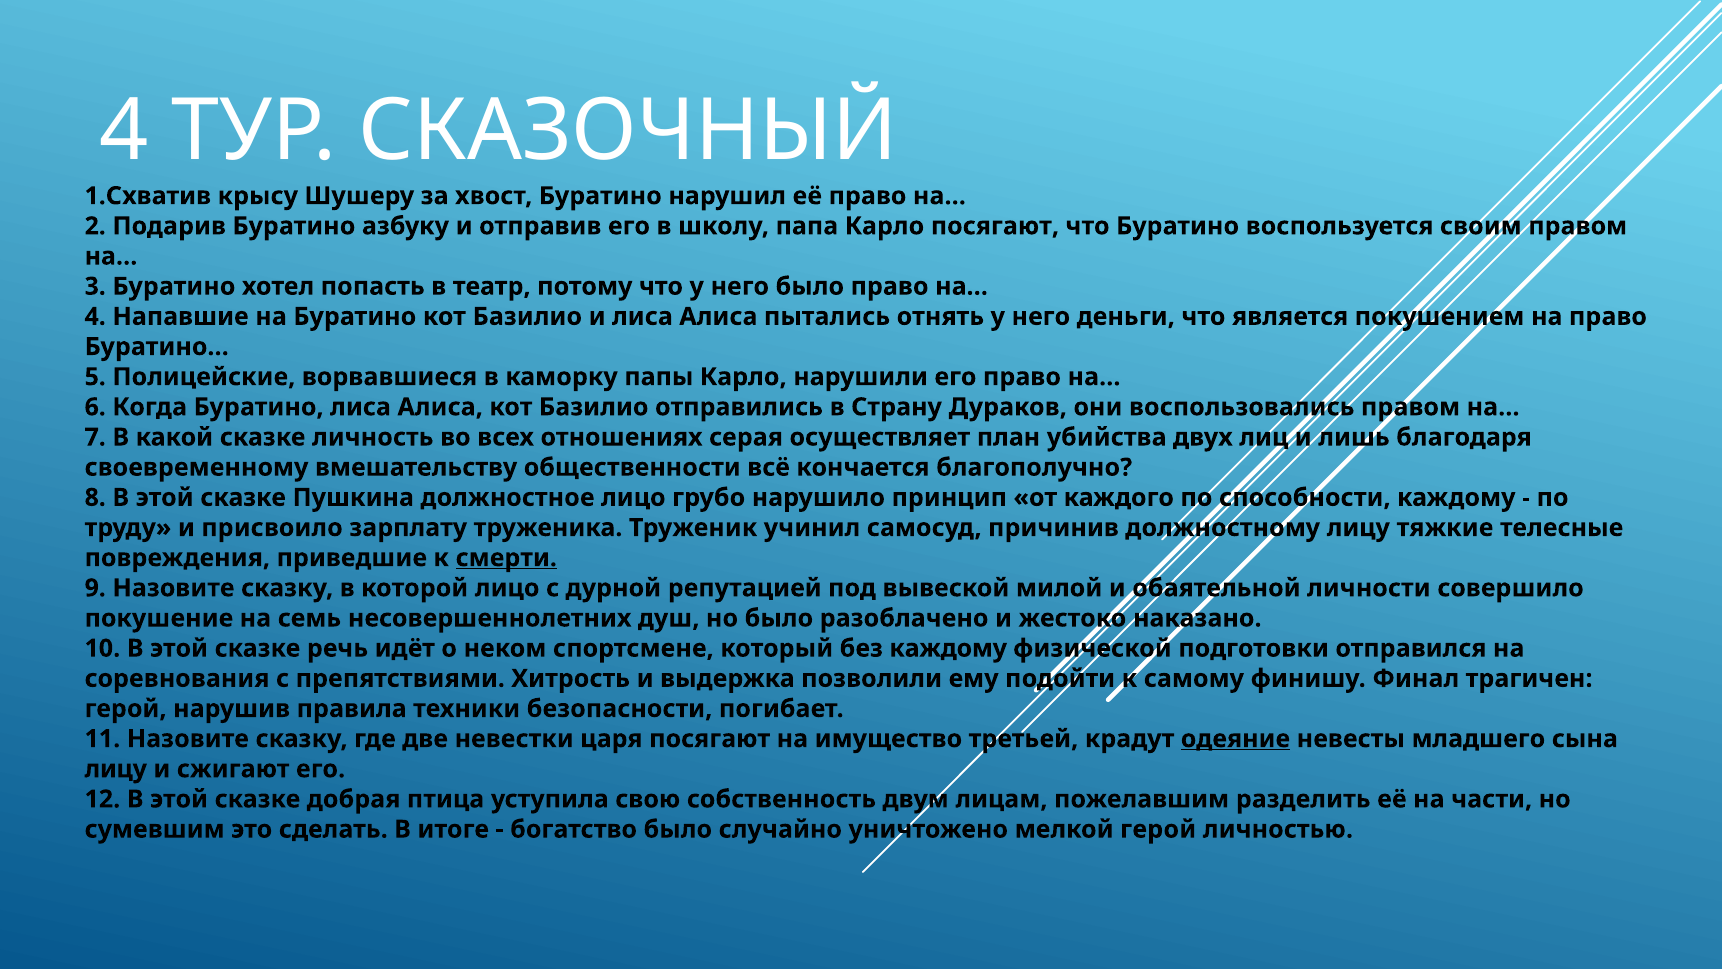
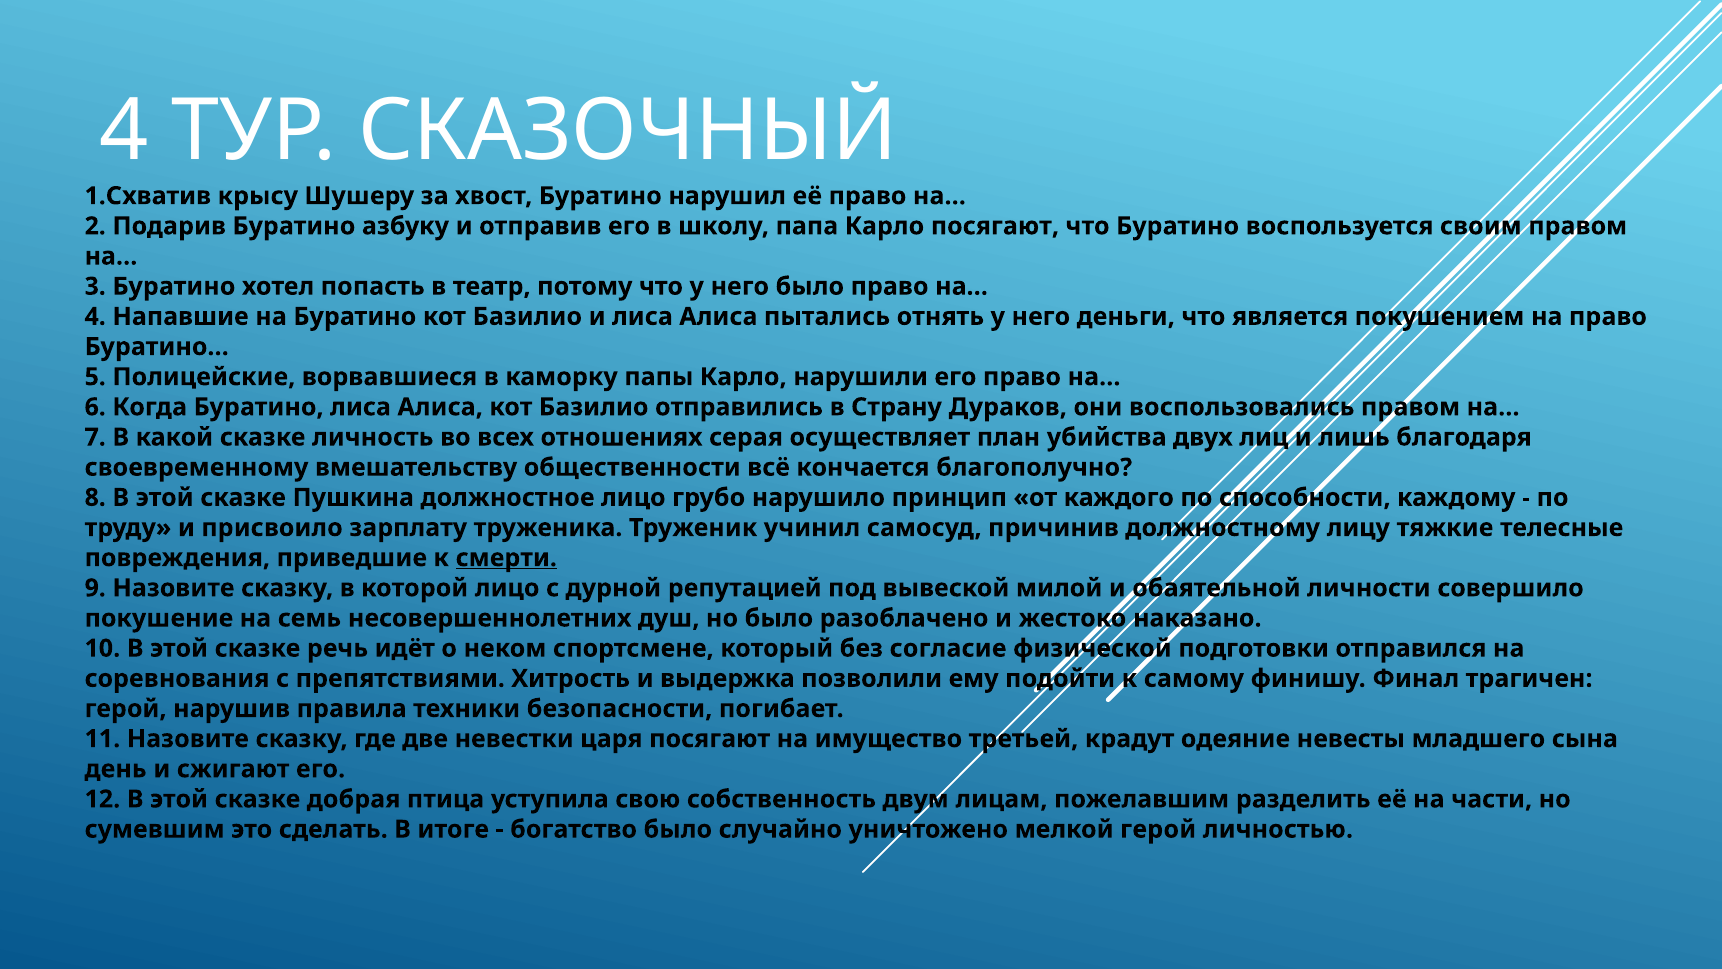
без каждому: каждому -> согласие (948, 648)
одеяние underline: present -> none (1235, 739)
лицу: лицу -> день (116, 769)
